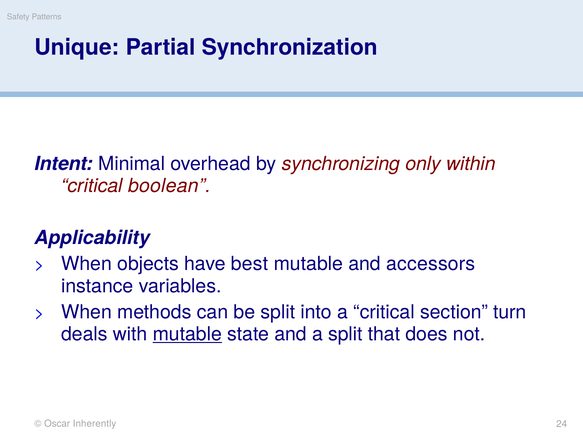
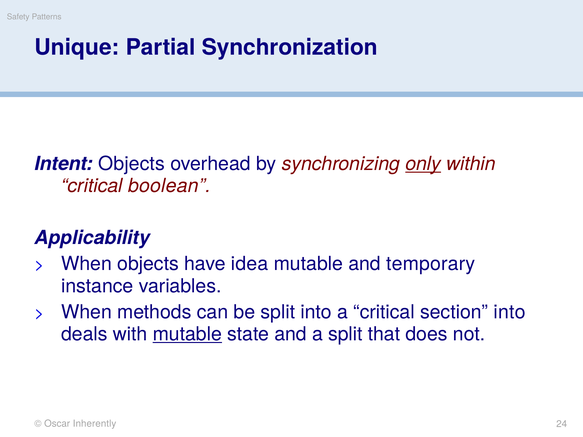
Intent Minimal: Minimal -> Objects (132, 164)
only underline: none -> present (423, 164)
best: best -> idea (250, 264)
accessors: accessors -> temporary (431, 264)
section turn: turn -> into (510, 312)
